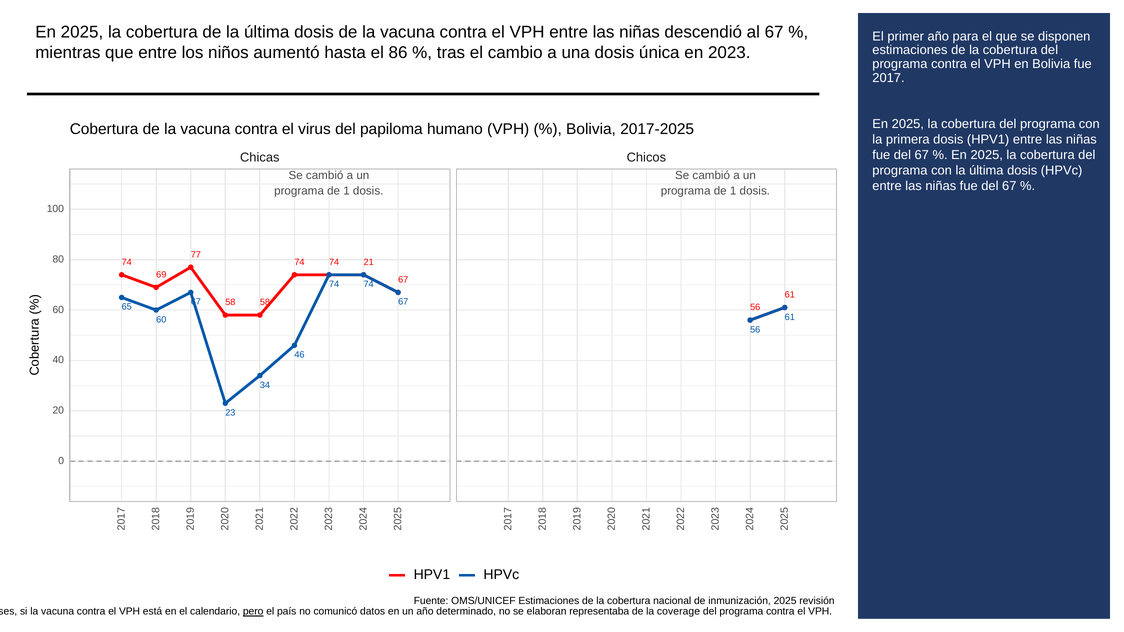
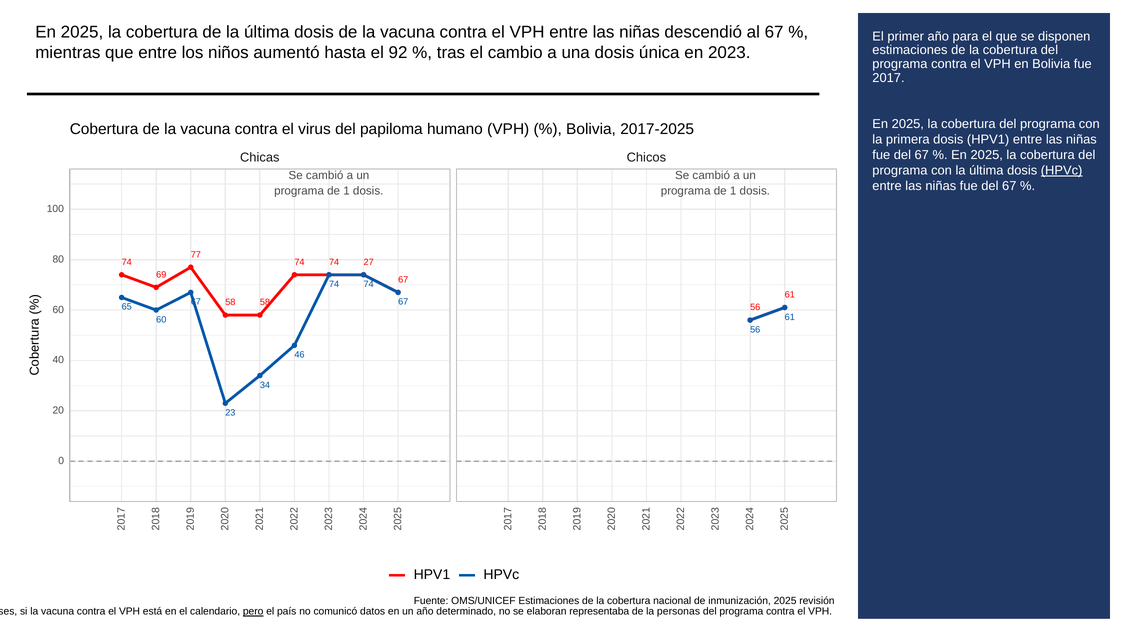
86: 86 -> 92 (398, 53)
HPVc underline: none -> present (1062, 171)
21: 21 -> 27 (369, 262)
coverage: coverage -> personas (679, 612)
